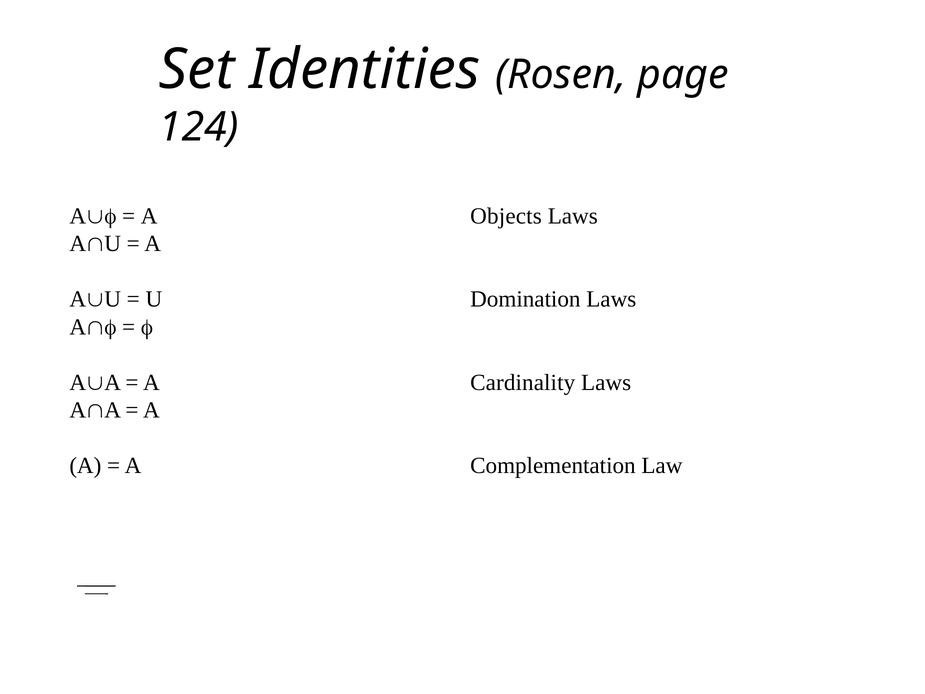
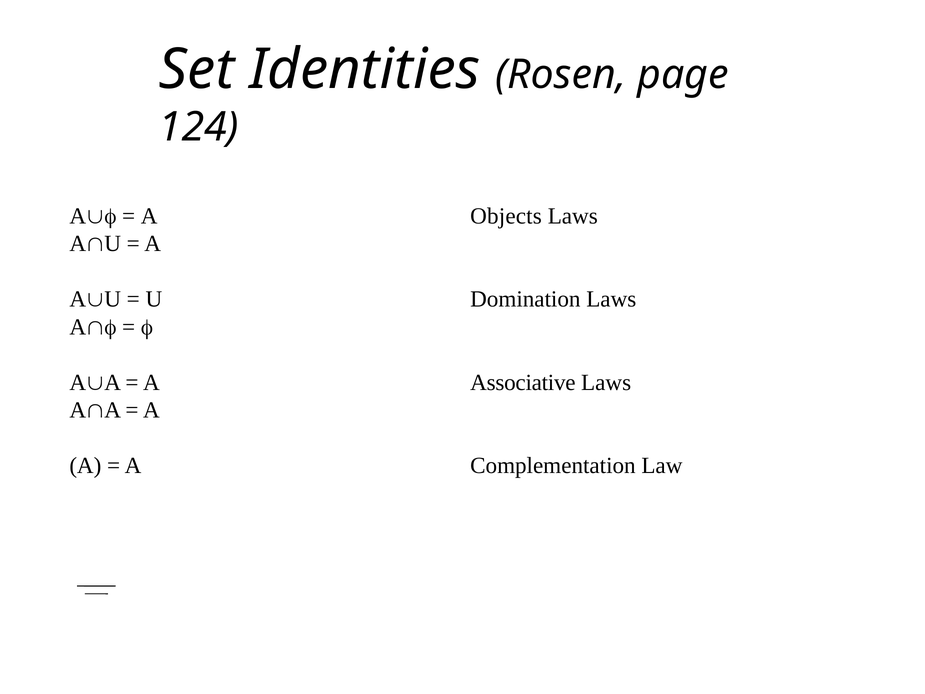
Cardinality: Cardinality -> Associative (523, 382)
